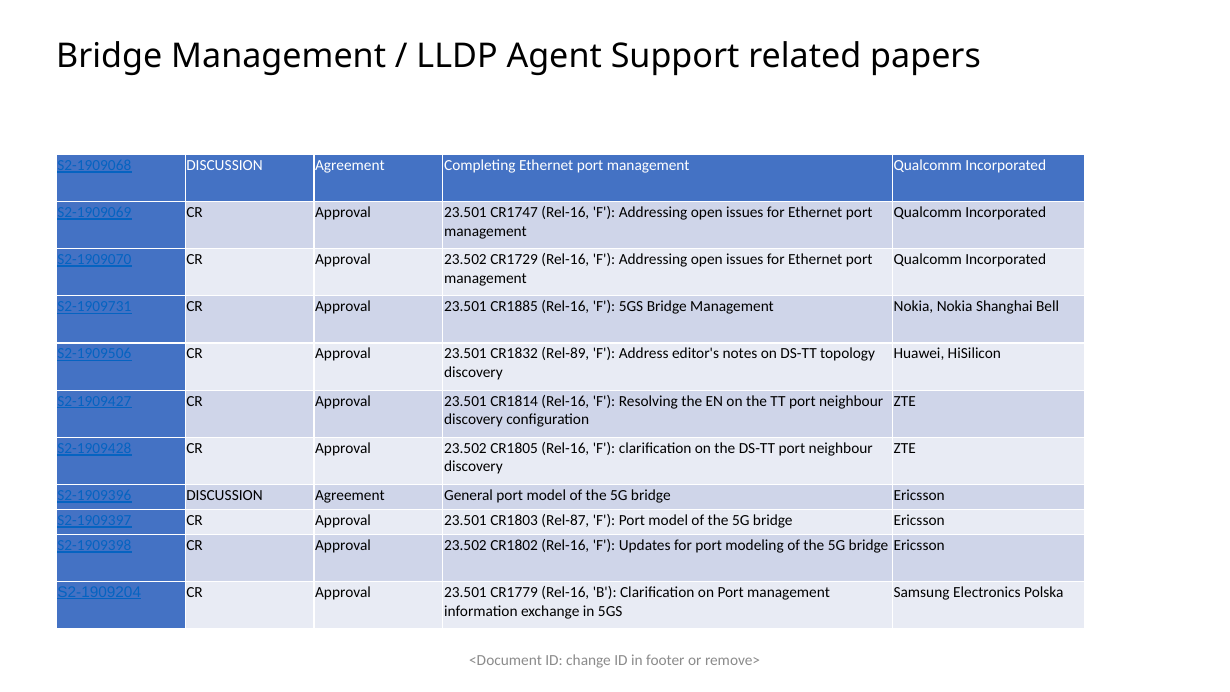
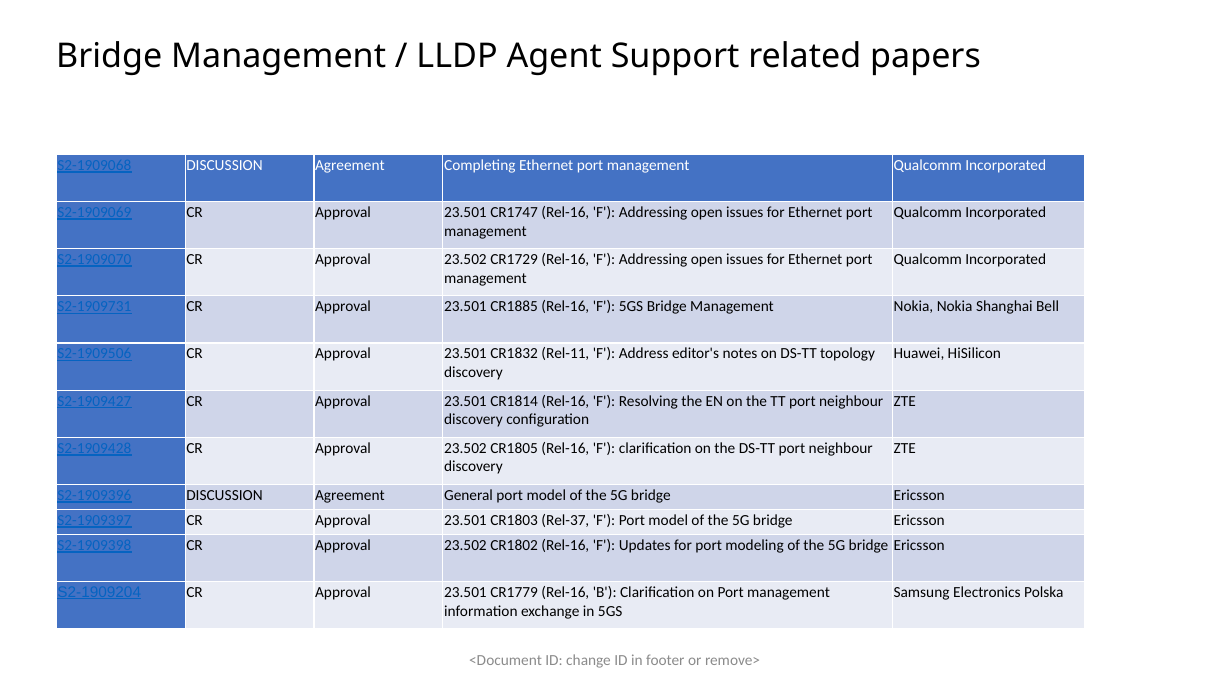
Rel-89: Rel-89 -> Rel-11 (565, 354)
Rel-87: Rel-87 -> Rel-37 (565, 520)
